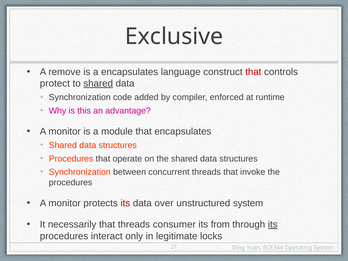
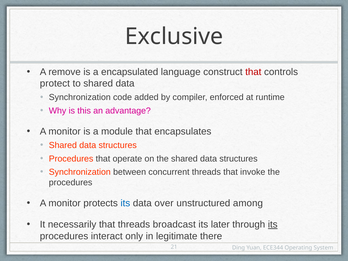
a encapsulates: encapsulates -> encapsulated (130, 72)
shared underline: present -> none (98, 83)
its colour: red -> blue (125, 203)
unstructured system: system -> among (248, 203)
consumer: consumer -> broadcast (174, 224)
from: from -> later (220, 224)
locks: locks -> there (211, 236)
